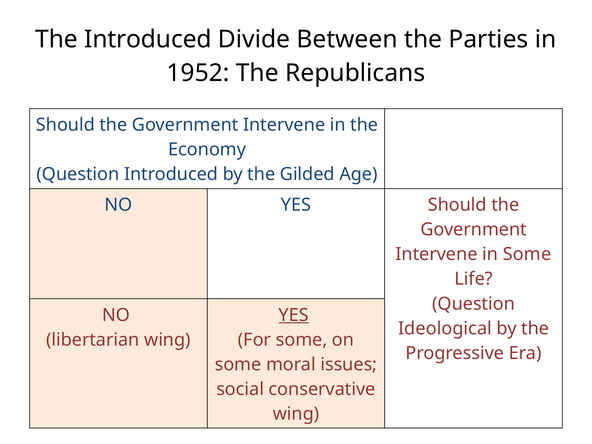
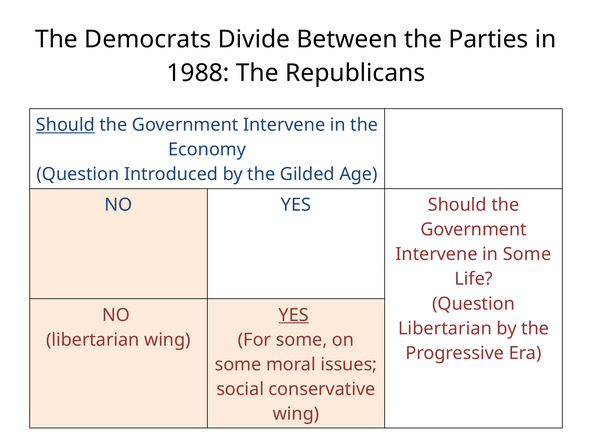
The Introduced: Introduced -> Democrats (148, 39)
1952: 1952 -> 1988 (198, 73)
Should underline: none -> present (65, 125)
Ideological: Ideological -> Libertarian (445, 328)
